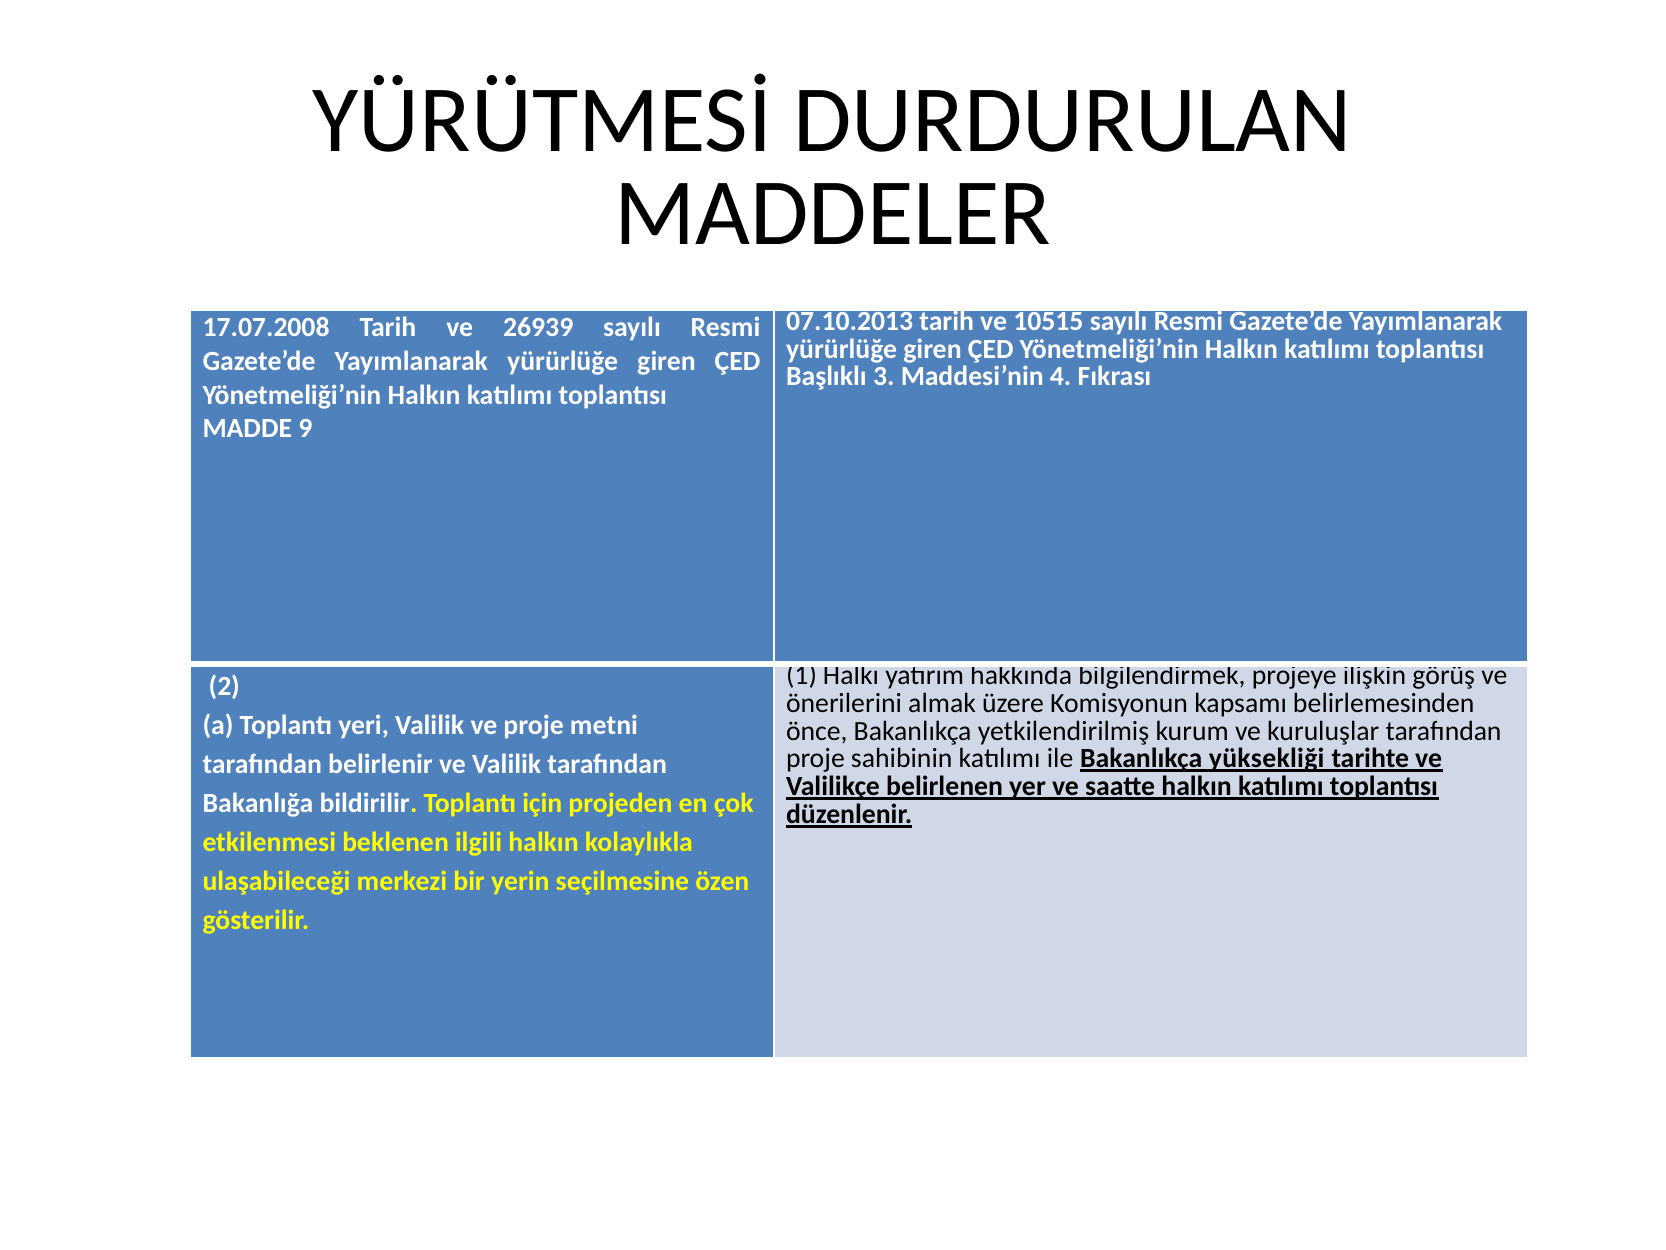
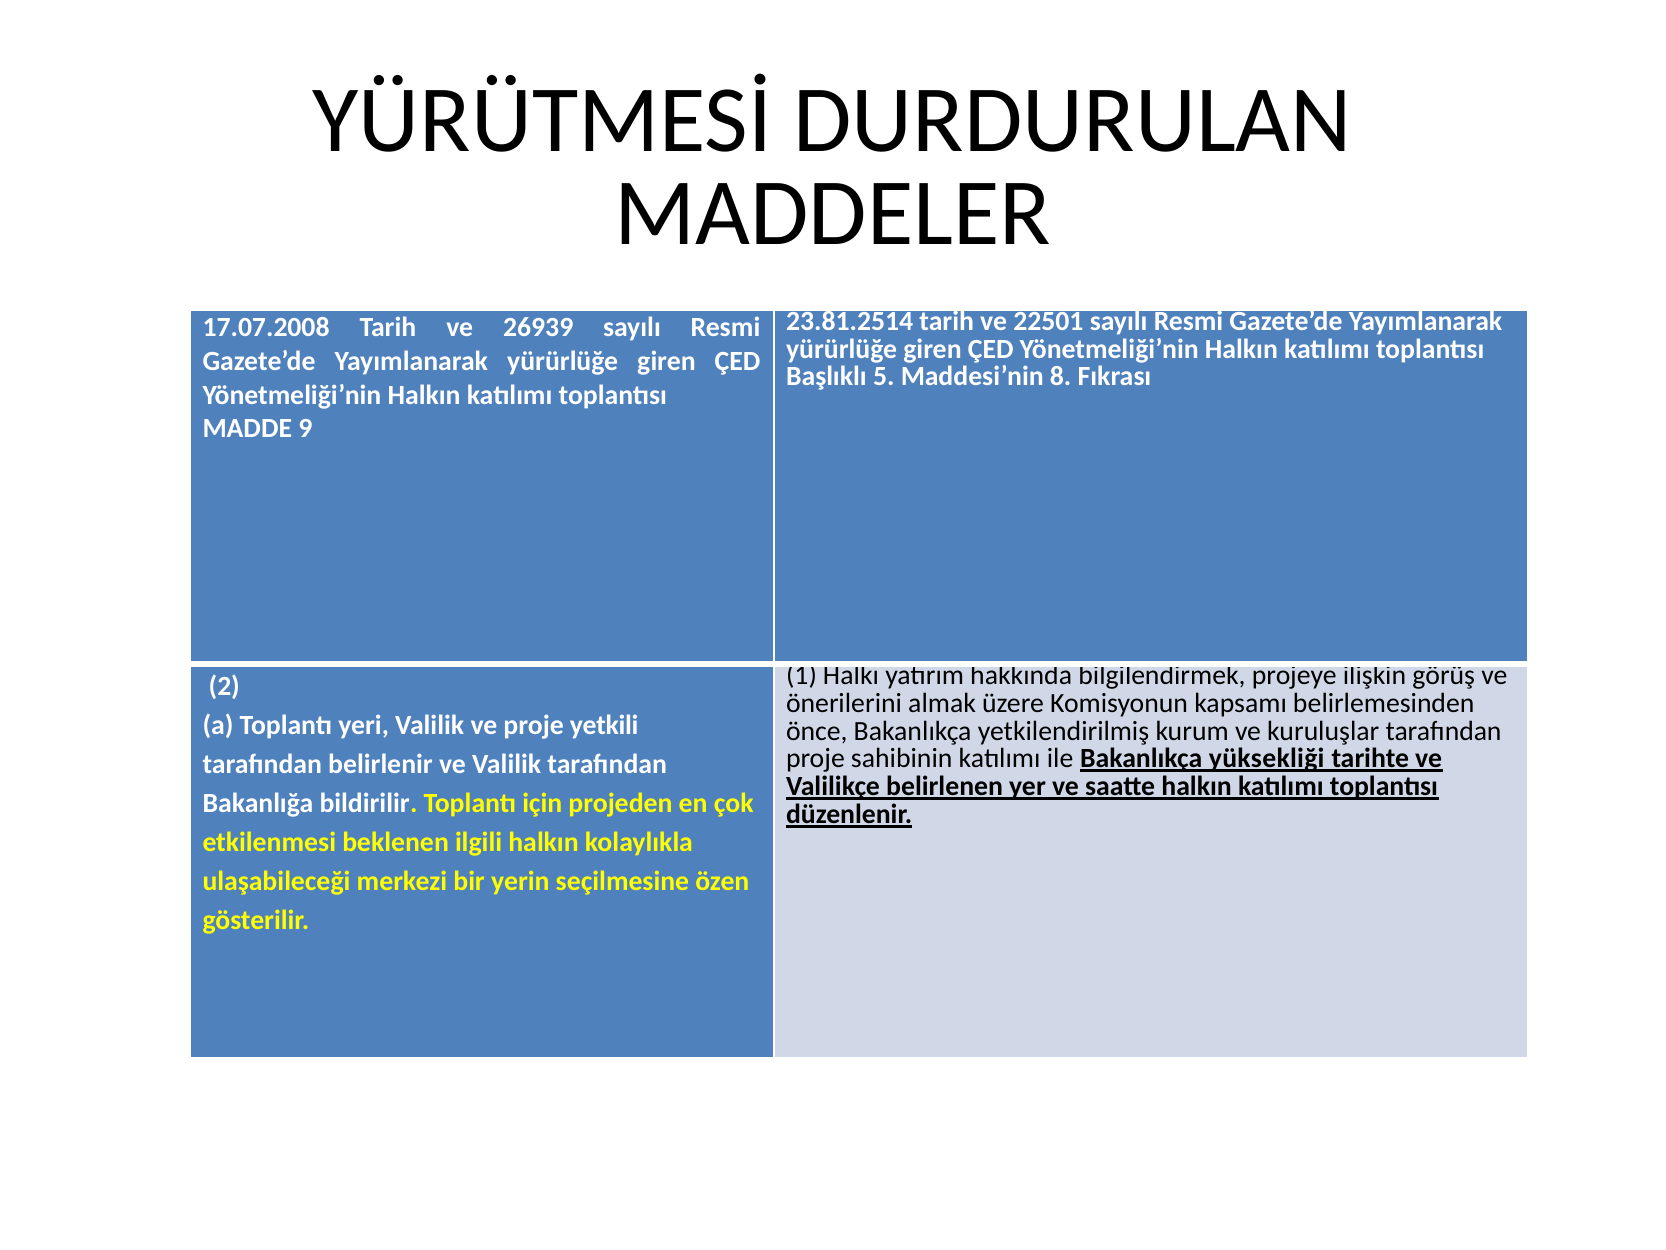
07.10.2013: 07.10.2013 -> 23.81.2514 (850, 321)
10515: 10515 -> 22501 (1048, 321)
3: 3 -> 5 (884, 376)
4: 4 -> 8 (1061, 376)
metni: metni -> yetkili (604, 725)
